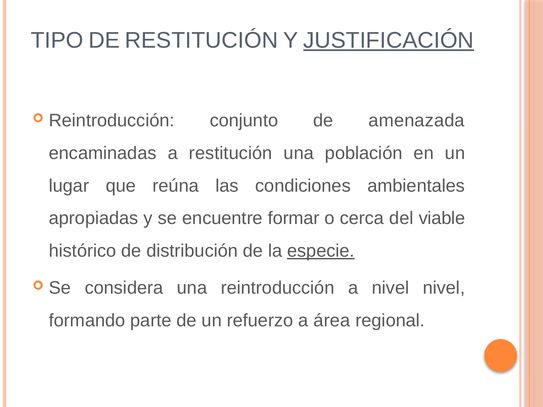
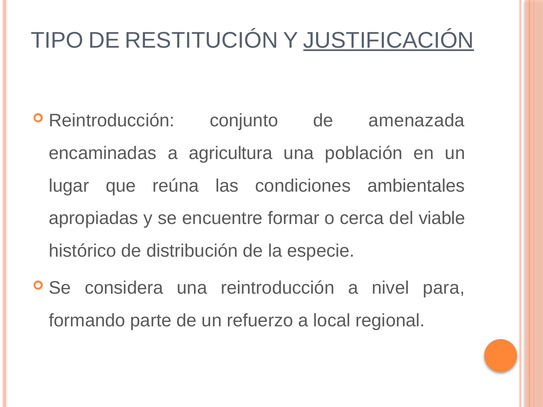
a restitución: restitución -> agricultura (231, 153)
especie underline: present -> none (321, 251)
nivel nivel: nivel -> para (444, 288)
área: área -> local (332, 321)
